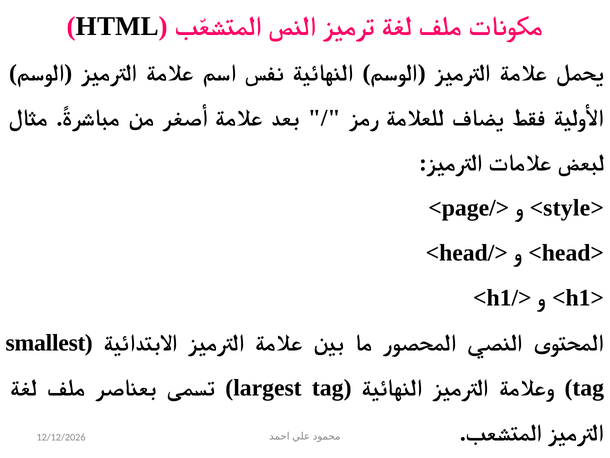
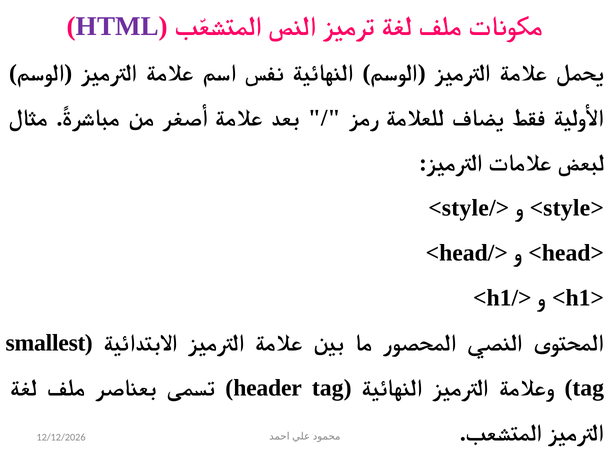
HTML colour: black -> purple (117, 26)
page: page -> style (465, 208)
largest: largest -> header (268, 387)
